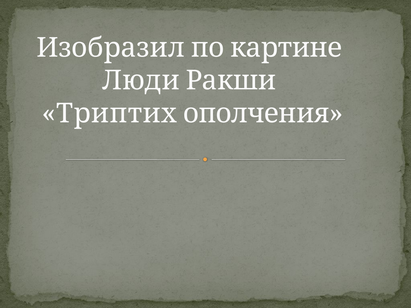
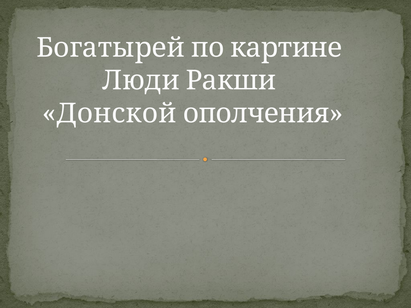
Изобразил: Изобразил -> Богатырей (111, 48)
Триптих: Триптих -> Донской (109, 113)
